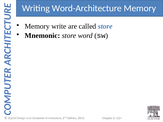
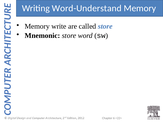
Word-Architecture: Word-Architecture -> Word-Understand (87, 8)
